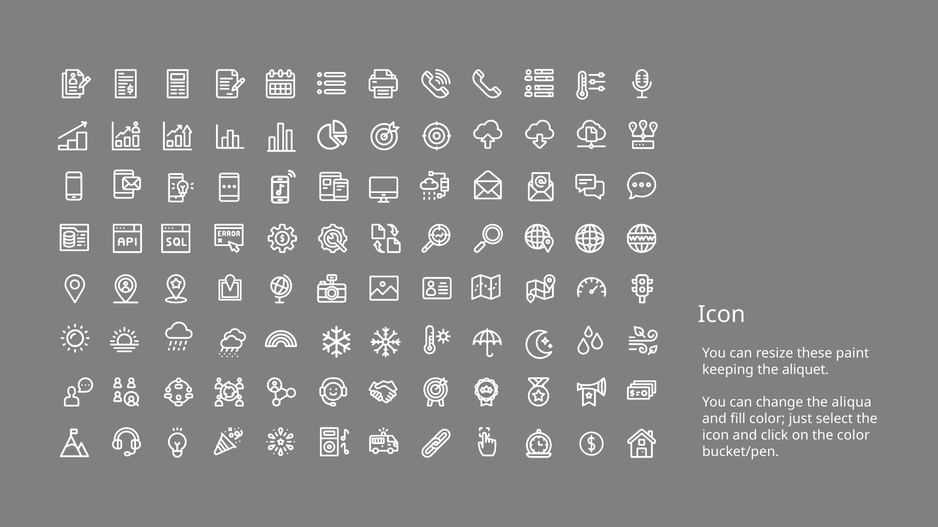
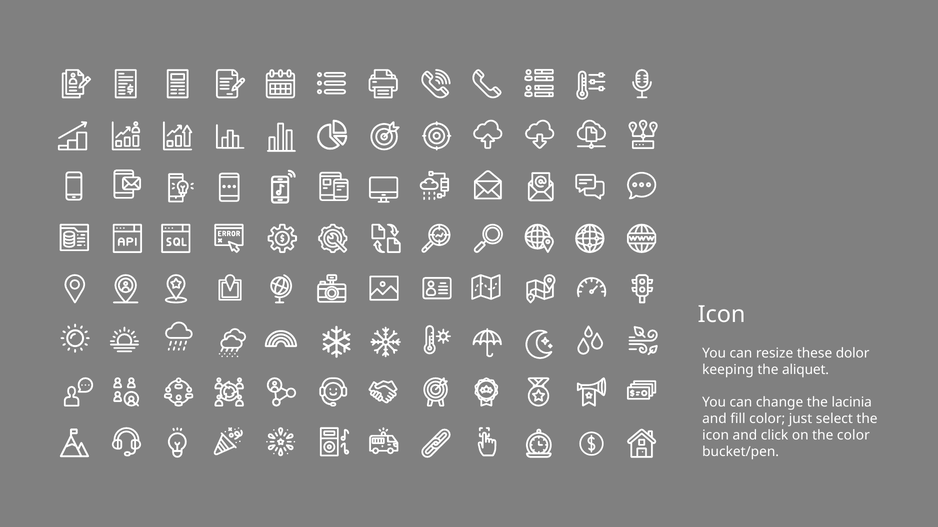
paint: paint -> dolor (853, 354)
aliqua: aliqua -> lacinia (852, 403)
